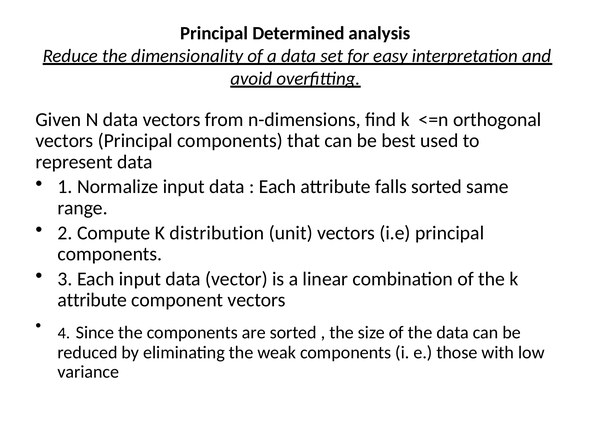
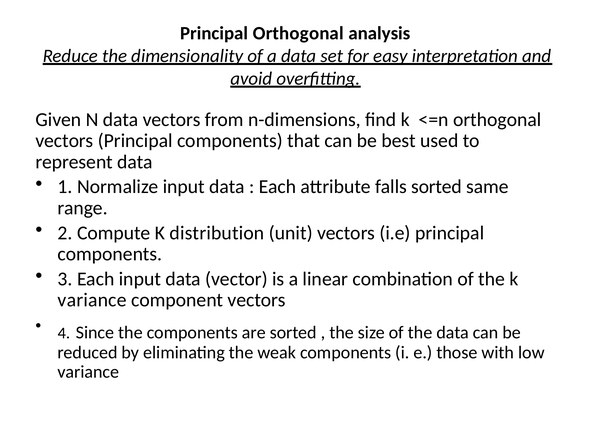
Principal Determined: Determined -> Orthogonal (298, 33)
attribute: attribute -> variance (92, 300)
